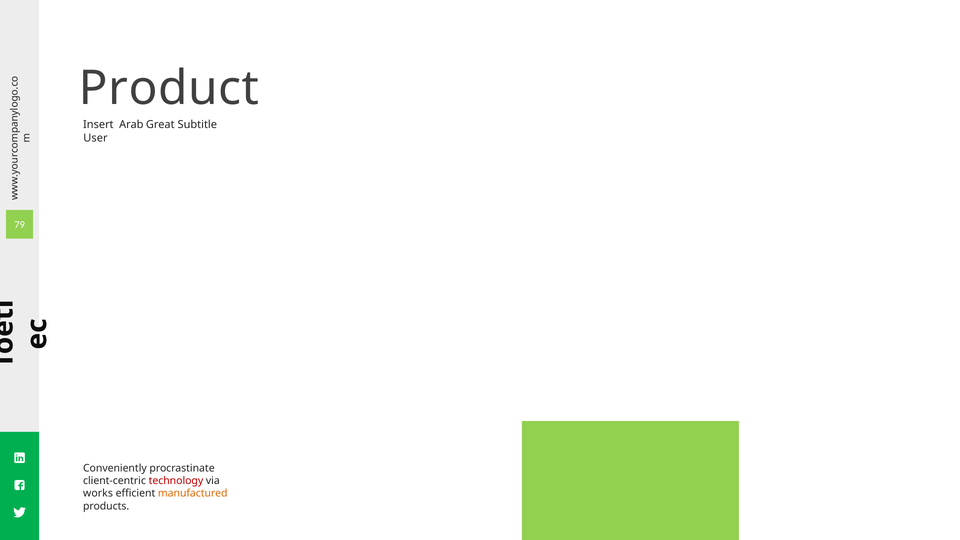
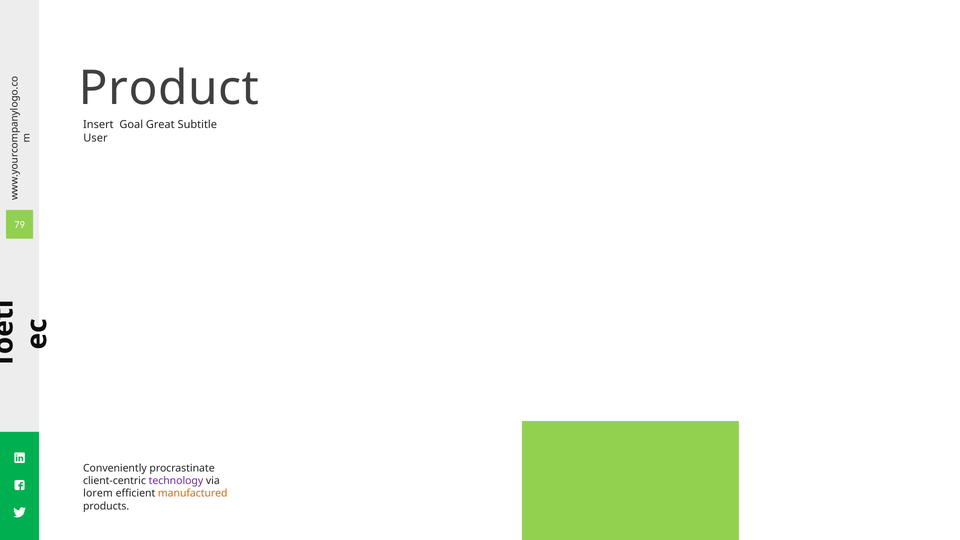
Arab: Arab -> Goal (131, 125)
technology colour: red -> purple (176, 481)
works: works -> lorem (98, 494)
